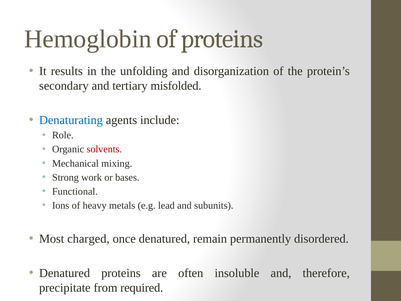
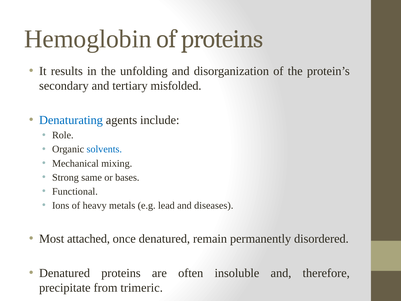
solvents colour: red -> blue (104, 149)
work: work -> same (92, 177)
subunits: subunits -> diseases (214, 205)
charged: charged -> attached (89, 238)
required: required -> trimeric (142, 287)
